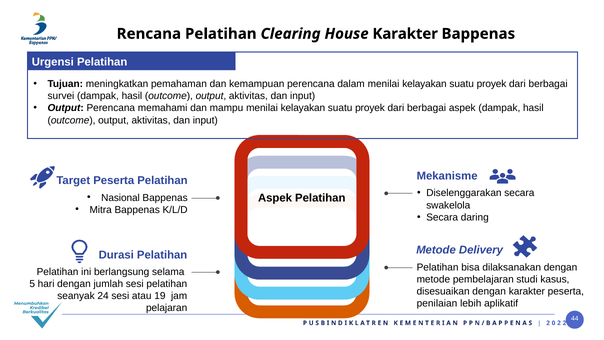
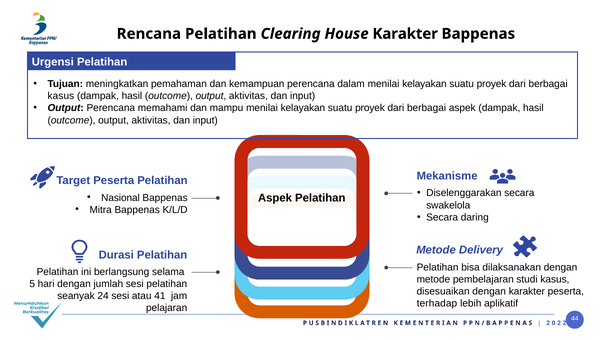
survei: survei -> kasus (61, 96)
19: 19 -> 41 (160, 296)
penilaian: penilaian -> terhadap (437, 303)
